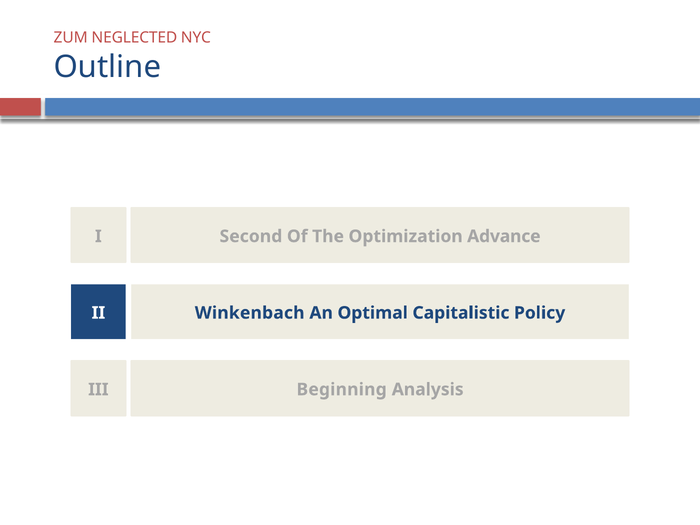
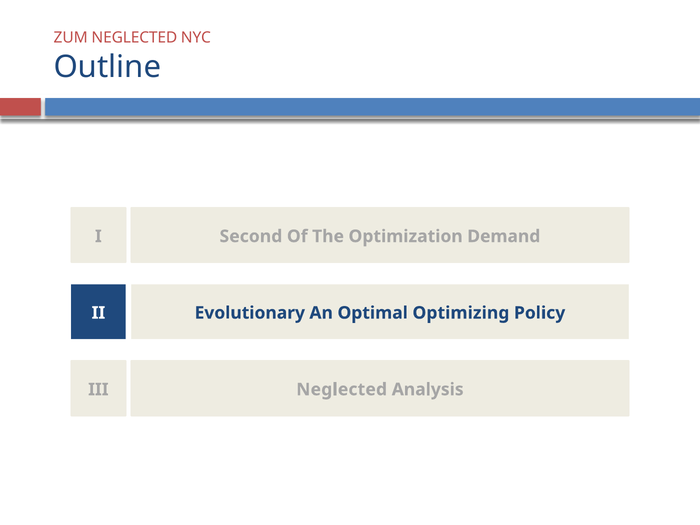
Advance: Advance -> Demand (504, 236)
Winkenbach: Winkenbach -> Evolutionary (250, 313)
Capitalistic: Capitalistic -> Optimizing (461, 313)
Beginning: Beginning -> Neglected (342, 389)
